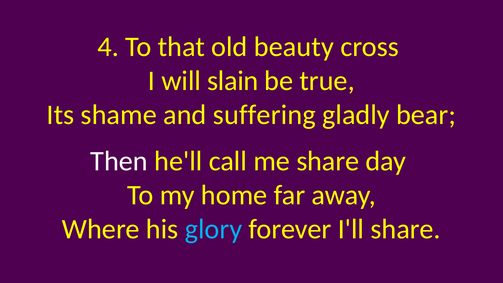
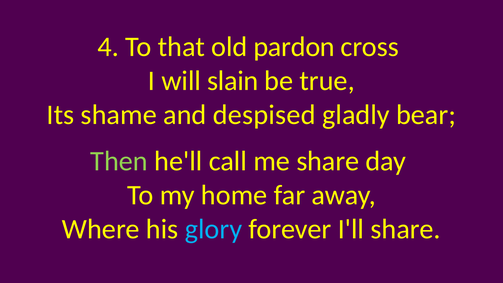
beauty: beauty -> pardon (294, 47)
suffering: suffering -> despised (264, 115)
Then colour: white -> light green (119, 161)
